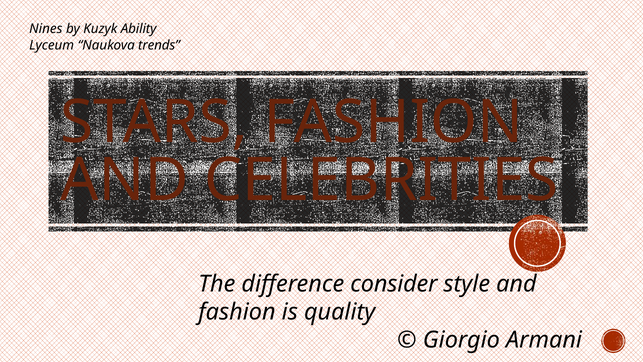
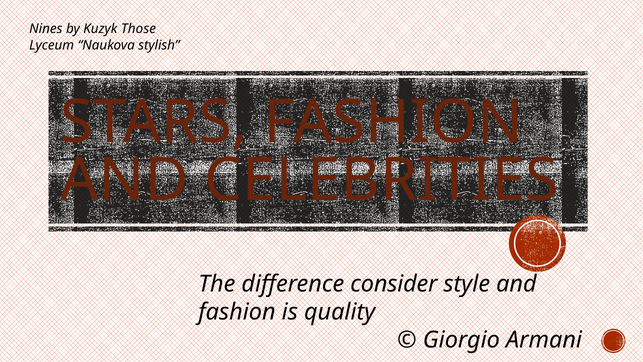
Ability: Ability -> Those (138, 29)
trends: trends -> stylish (159, 45)
